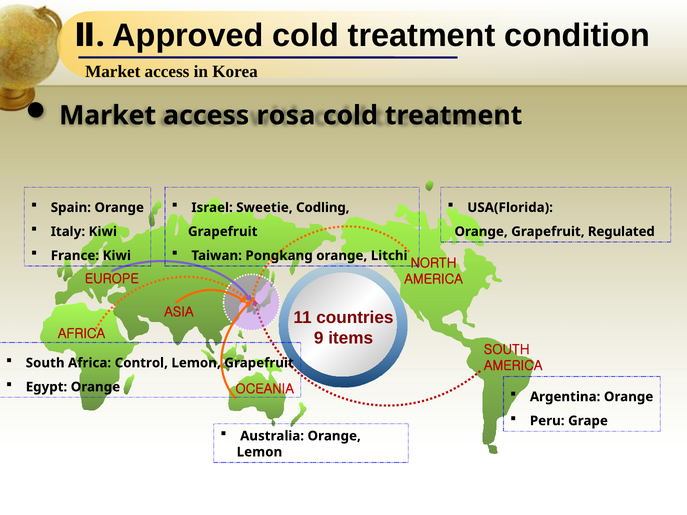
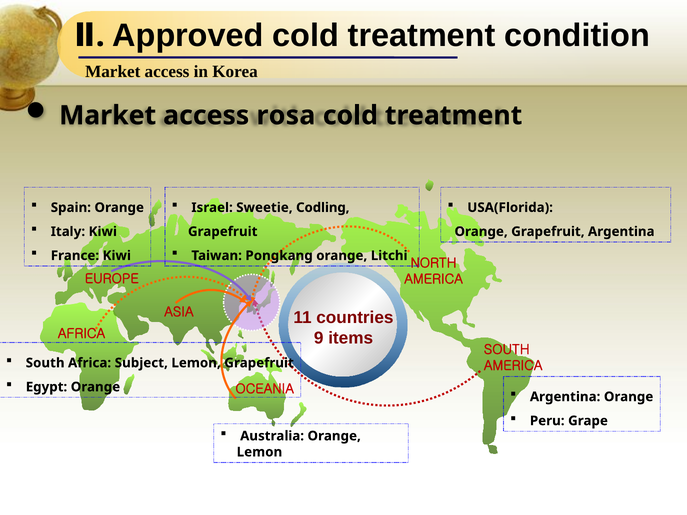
Grapefruit Regulated: Regulated -> Argentina (621, 232)
Control: Control -> Subject (141, 363)
